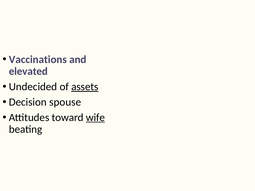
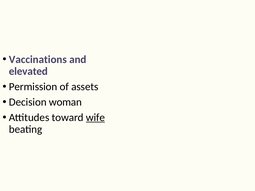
Undecided: Undecided -> Permission (33, 87)
assets underline: present -> none (85, 87)
spouse: spouse -> woman (65, 102)
